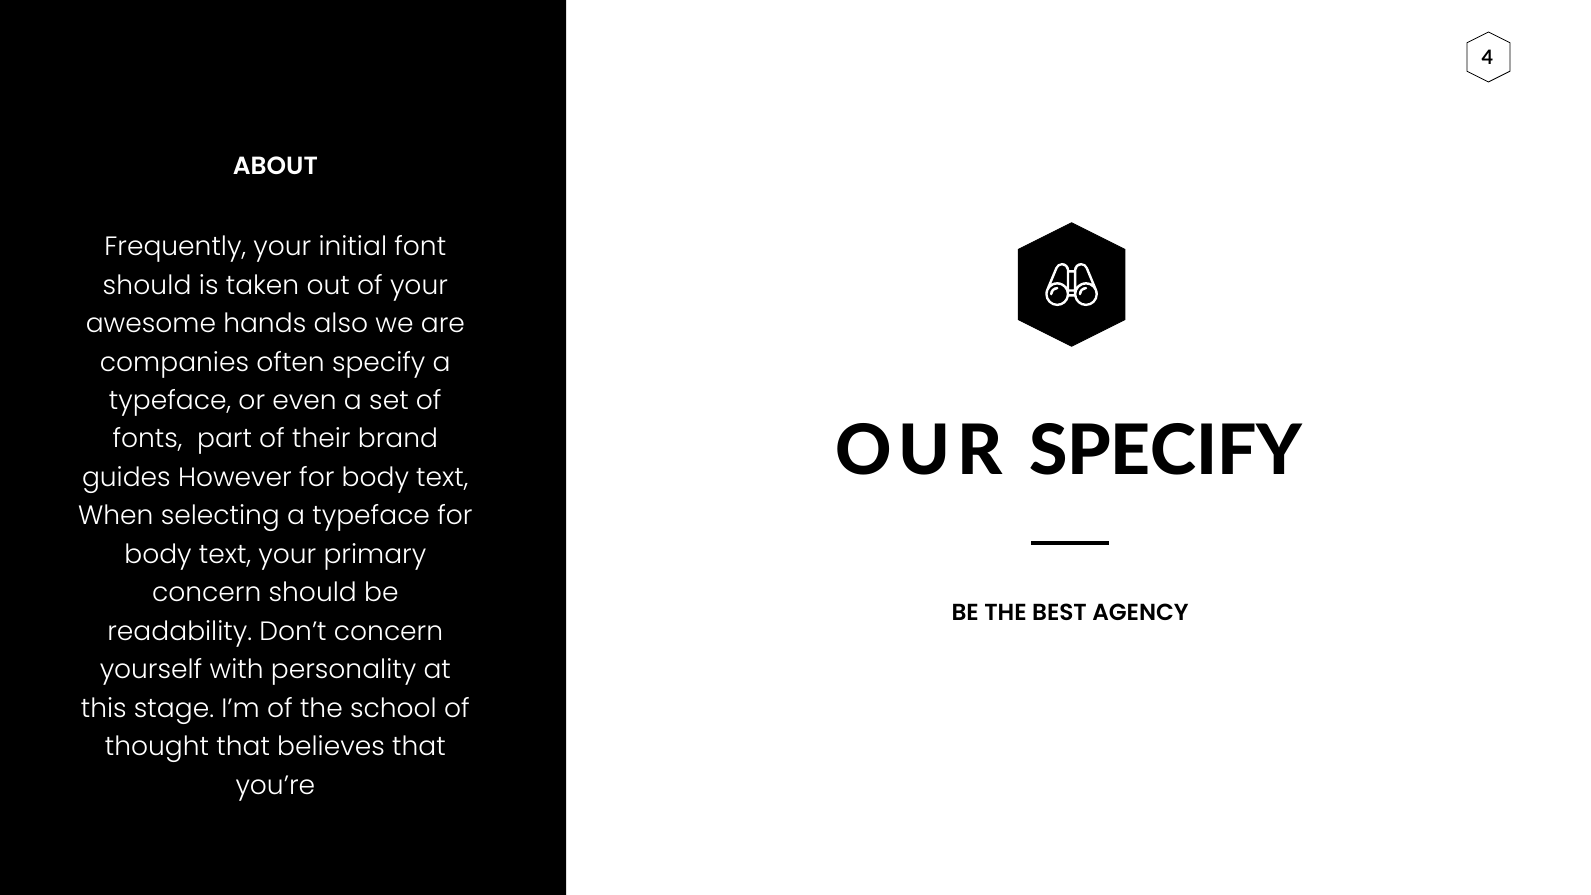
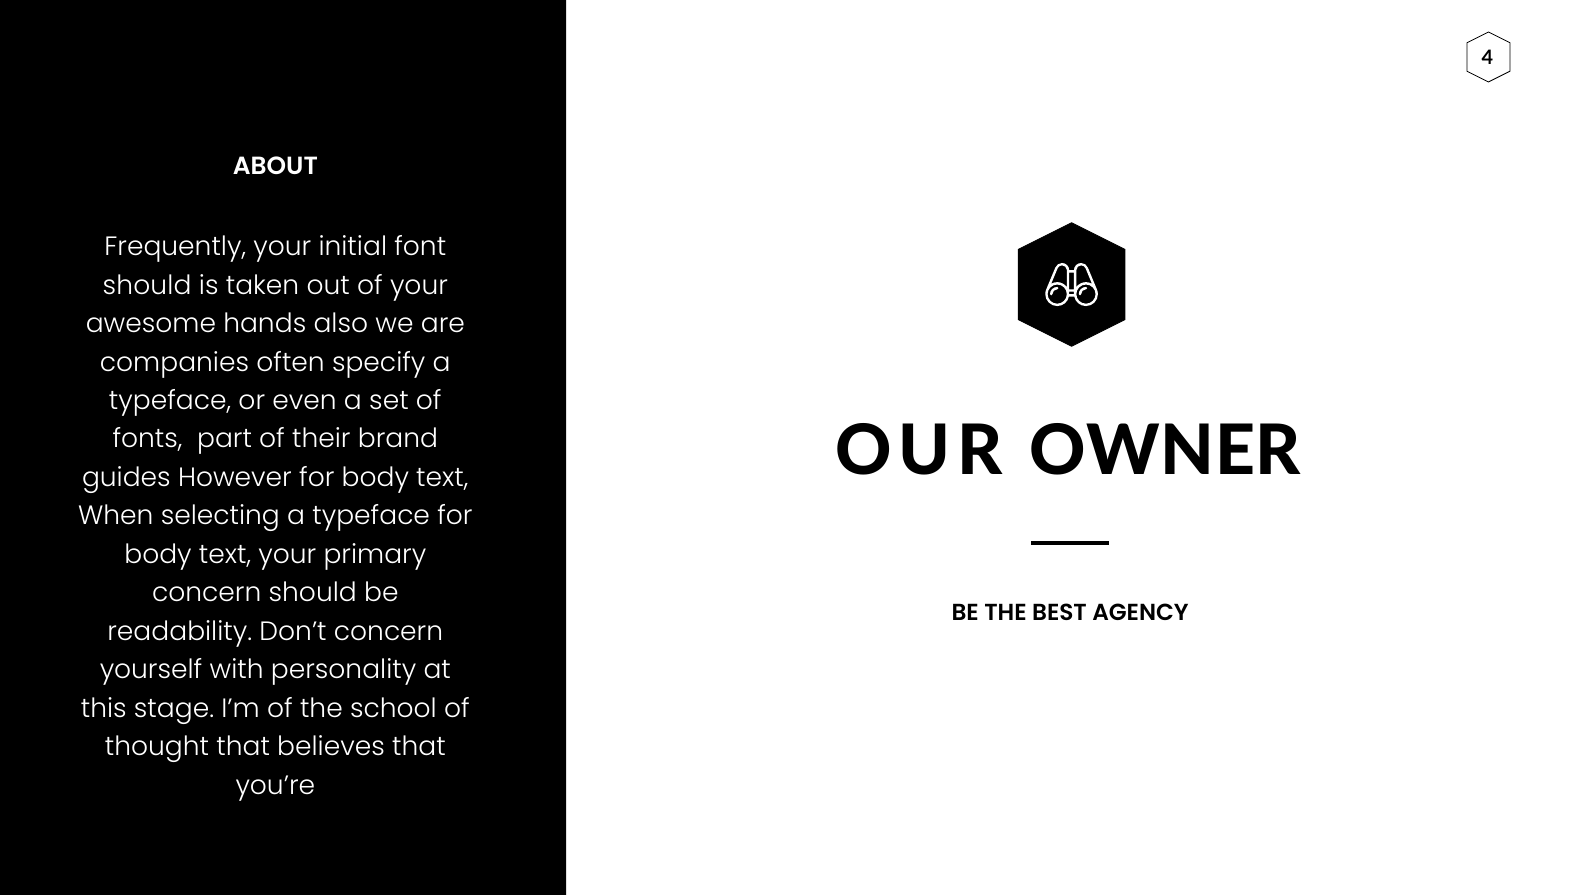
OUR SPECIFY: SPECIFY -> OWNER (1165, 451)
